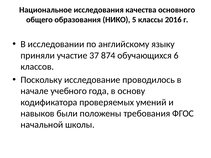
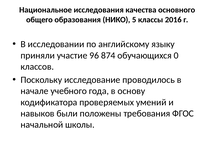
37: 37 -> 96 (94, 56)
6: 6 -> 0 (176, 56)
